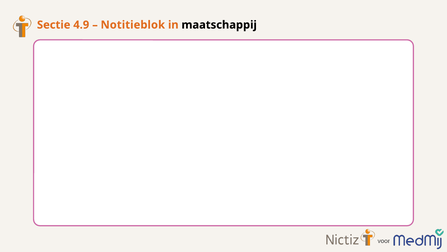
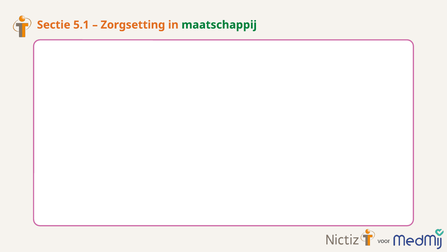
4.9: 4.9 -> 5.1 (81, 25)
Notitieblok: Notitieblok -> Zorgsetting (133, 25)
maatschappij colour: black -> green (219, 25)
